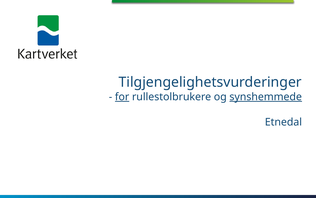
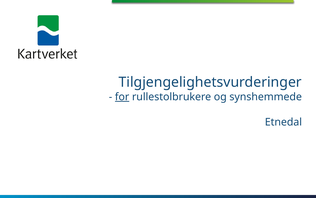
synshemmede underline: present -> none (266, 97)
